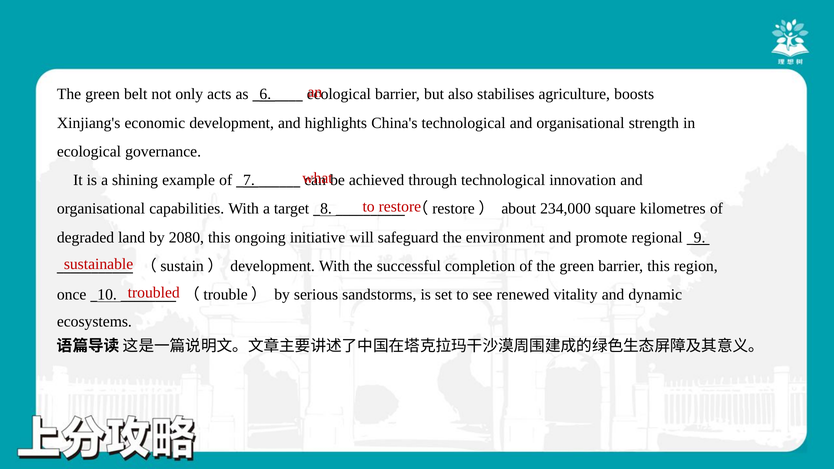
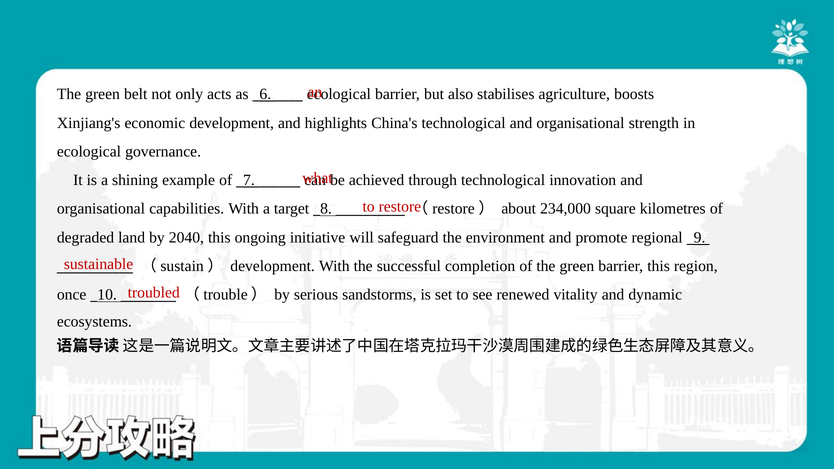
2080: 2080 -> 2040 (186, 238)
